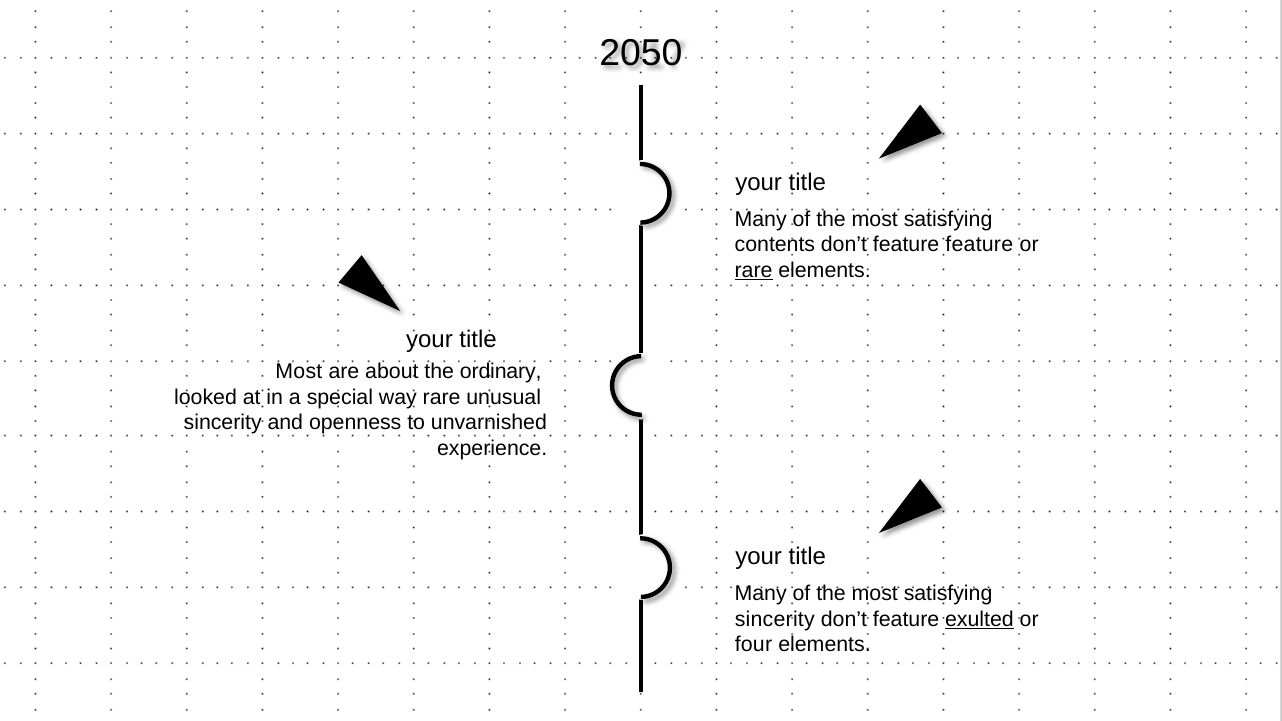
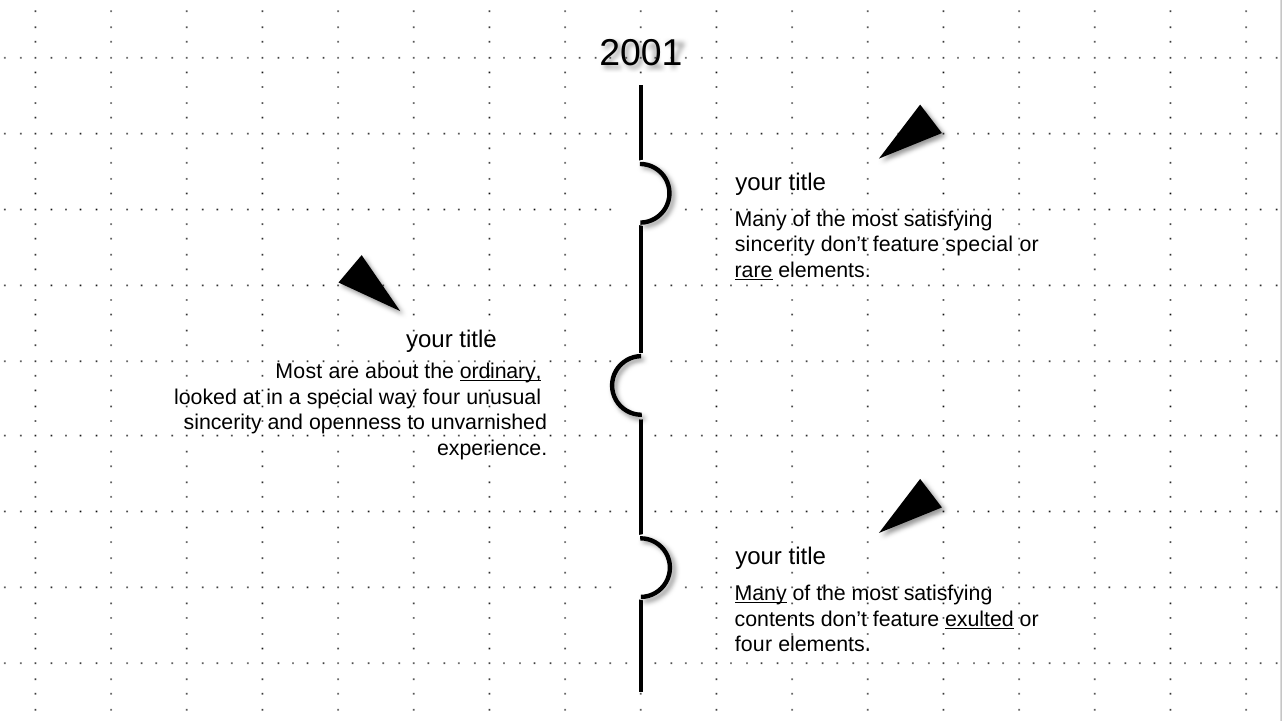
2050: 2050 -> 2001 (641, 53)
contents: contents -> sincerity (775, 245)
feature feature: feature -> special (979, 245)
ordinary underline: none -> present (501, 372)
way rare: rare -> four (442, 397)
Many underline: none -> present (761, 594)
sincerity: sincerity -> contents (775, 619)
